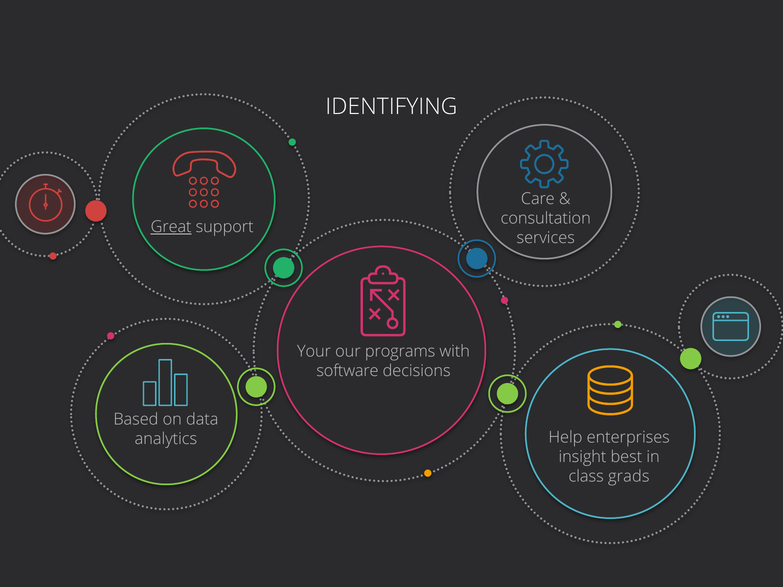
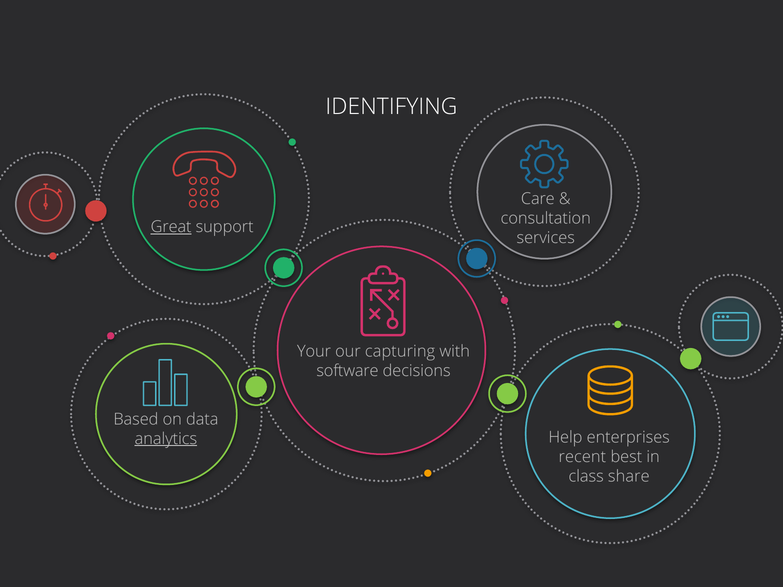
programs: programs -> capturing (400, 351)
analytics underline: none -> present (166, 439)
insight: insight -> recent (582, 457)
grads: grads -> share (629, 477)
